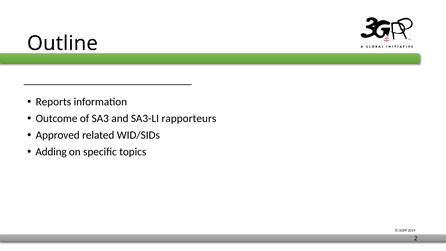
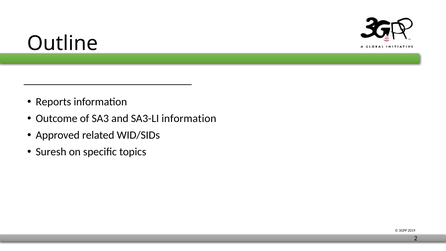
SA3-LI rapporteurs: rapporteurs -> information (189, 119)
Adding: Adding -> Suresh (51, 152)
